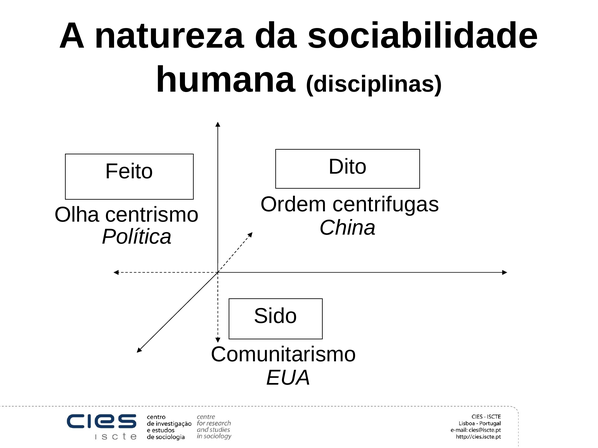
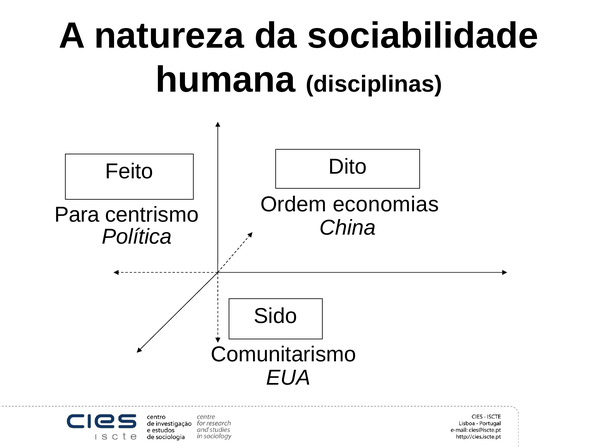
Olha: Olha -> Para (77, 215)
centrifugas: centrifugas -> economias (386, 204)
